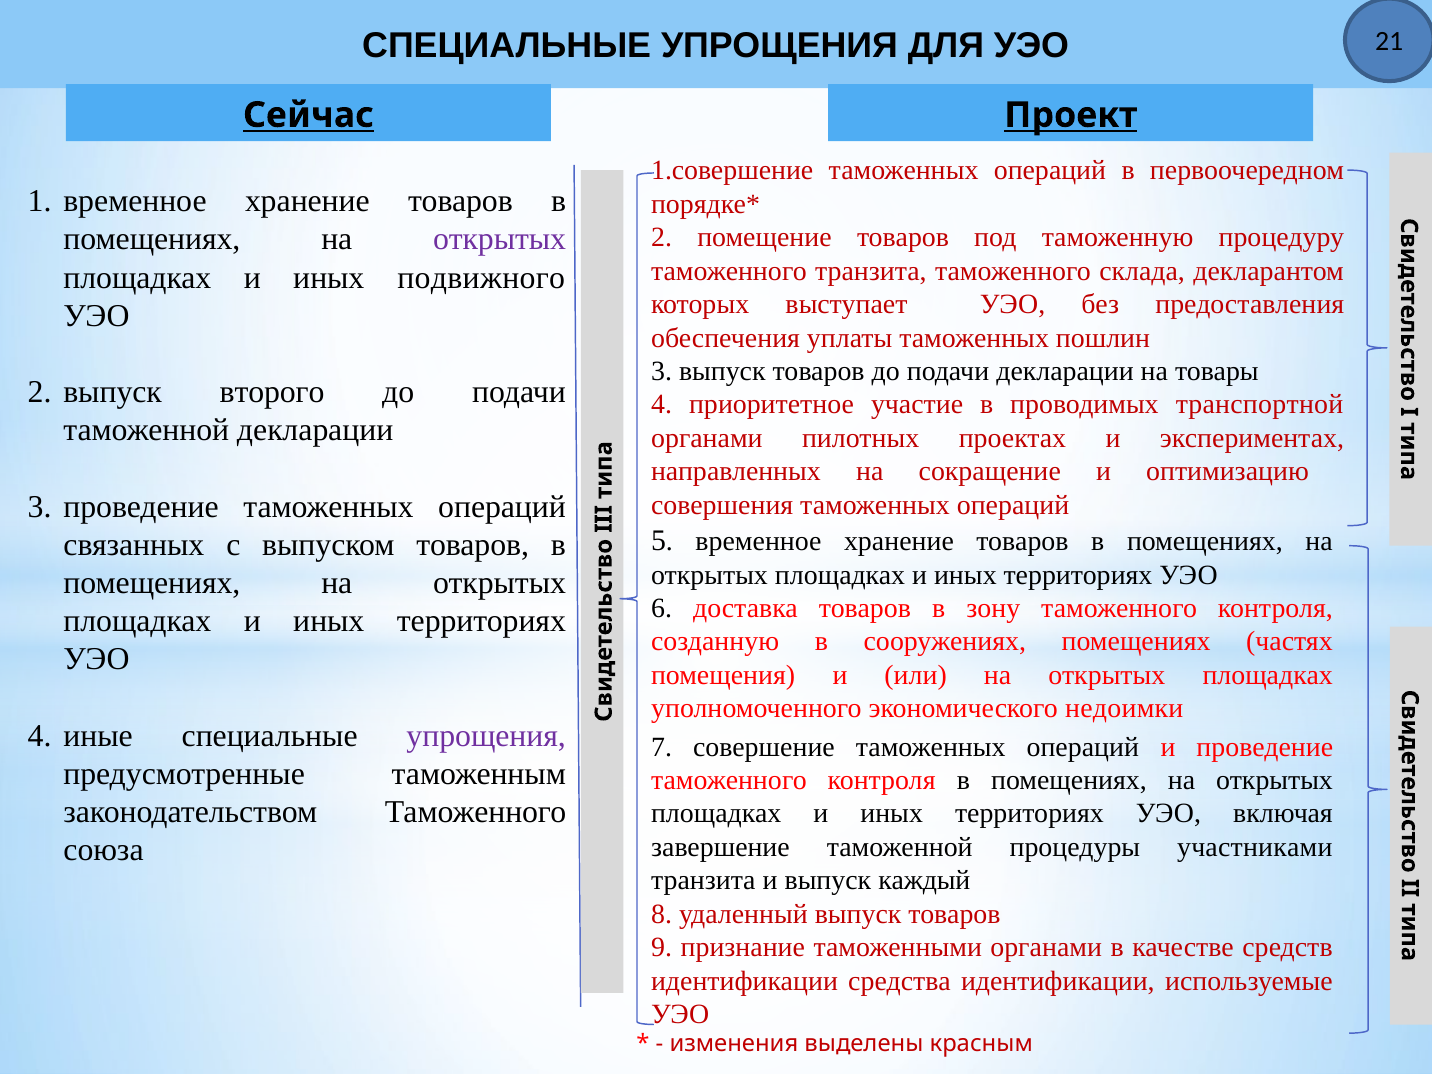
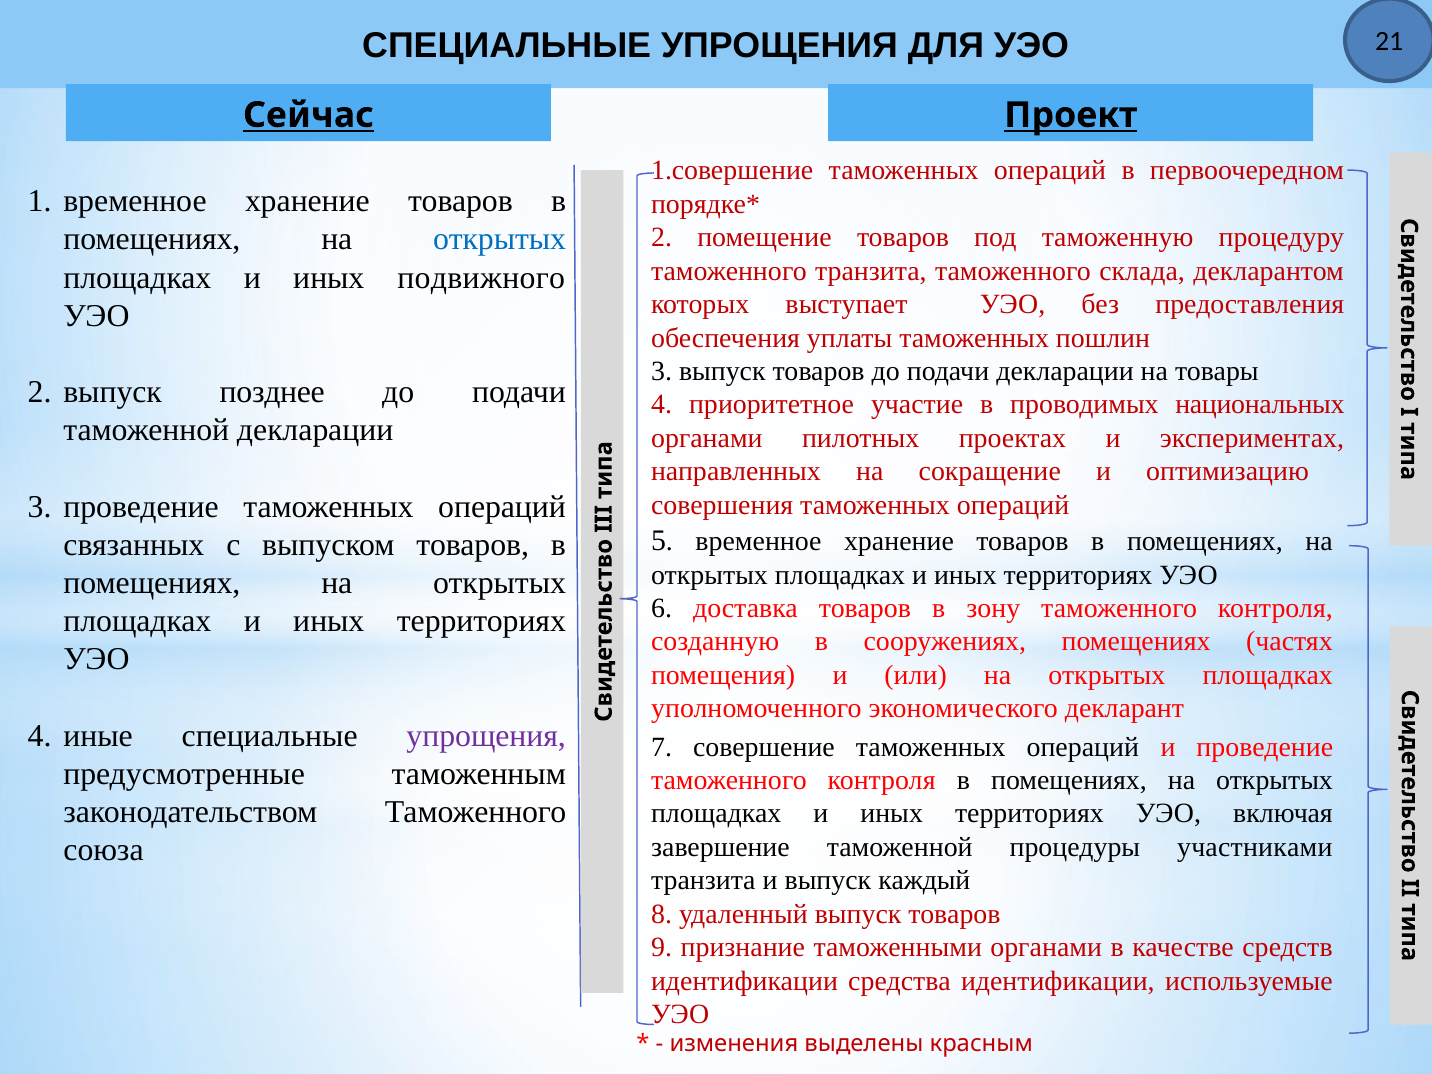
открытых colour: purple -> blue (500, 239)
второго: второго -> позднее (272, 392)
транспортной: транспортной -> национальных (1260, 405)
недоимки: недоимки -> декларант (1124, 709)
